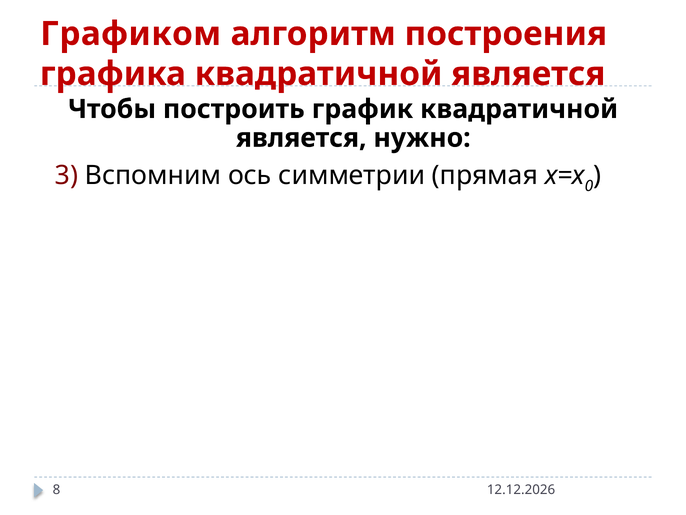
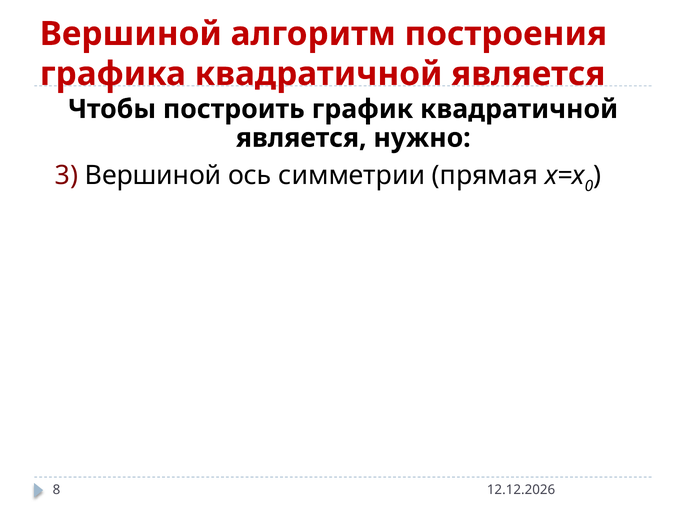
Графиком: Графиком -> Вершиной (131, 34)
3 Вспомним: Вспомним -> Вершиной (153, 175)
